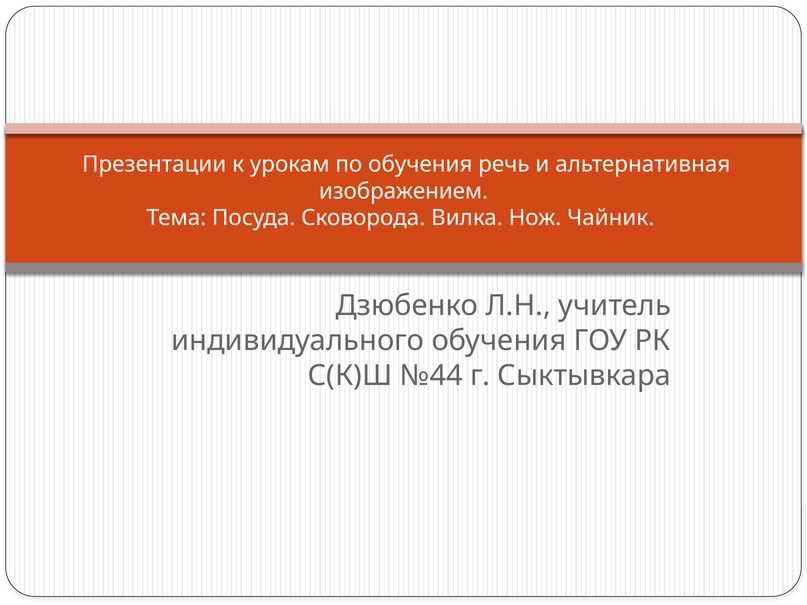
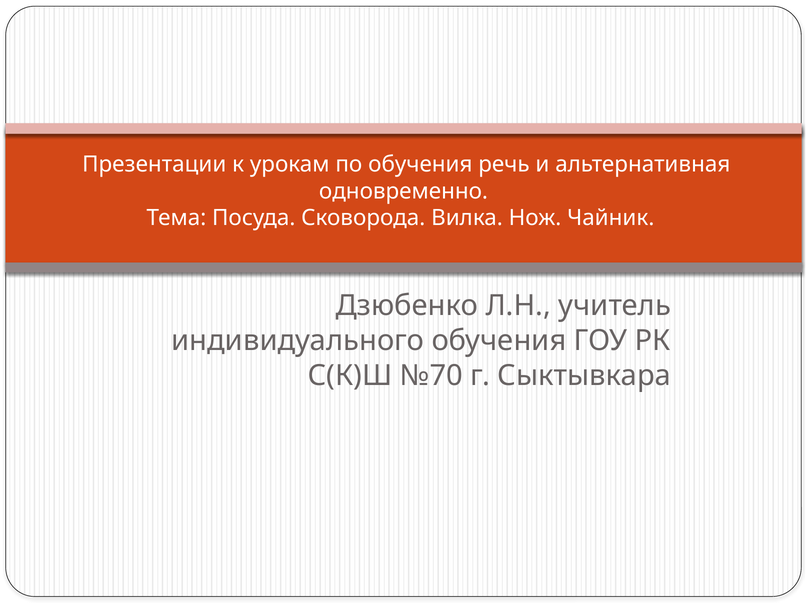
изображением: изображением -> одновременно (403, 191)
№44: №44 -> №70 (431, 376)
